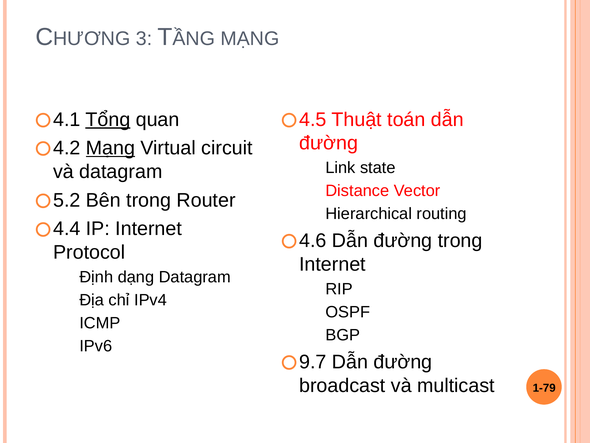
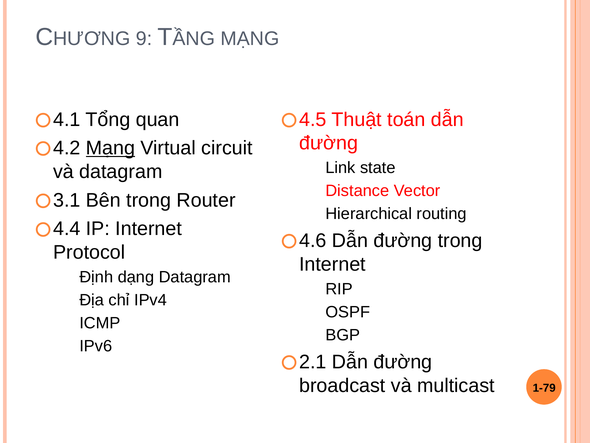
3: 3 -> 9 (144, 39)
Tổng underline: present -> none (108, 119)
5.2: 5.2 -> 3.1 (67, 200)
9.7: 9.7 -> 2.1 (313, 361)
